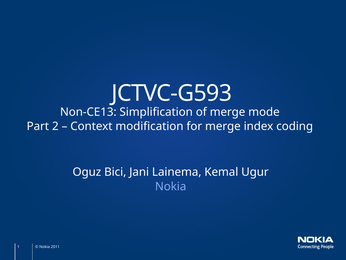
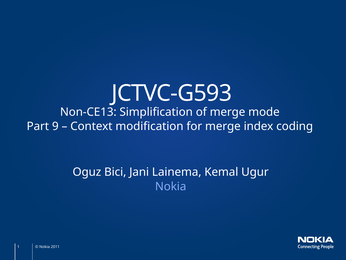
2: 2 -> 9 (55, 126)
